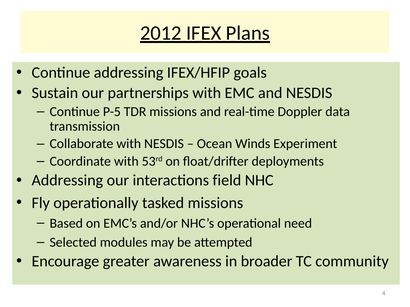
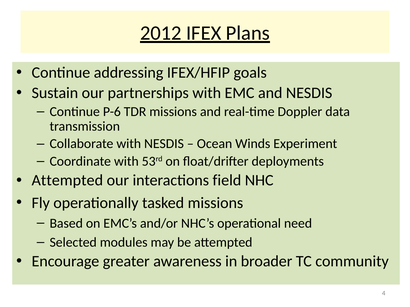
P-5: P-5 -> P-6 (112, 112)
Addressing: Addressing -> Attempted (67, 181)
